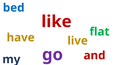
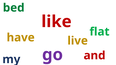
bed colour: blue -> green (14, 8)
